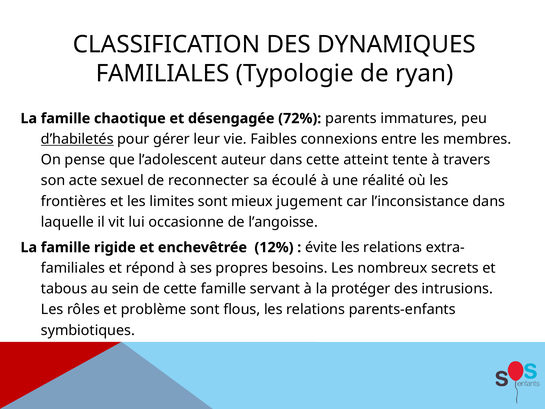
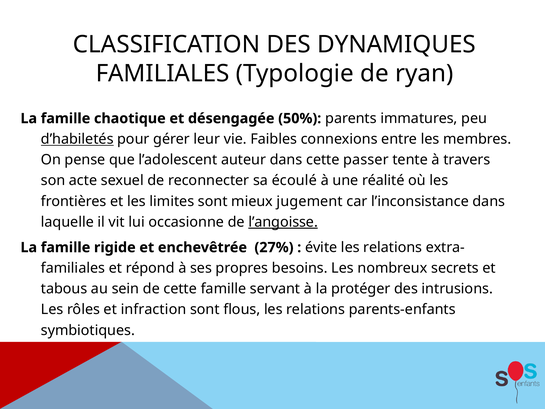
72%: 72% -> 50% (300, 118)
atteint: atteint -> passer (366, 160)
l’angoisse underline: none -> present (283, 222)
12%: 12% -> 27% (274, 247)
problème: problème -> infraction (154, 309)
